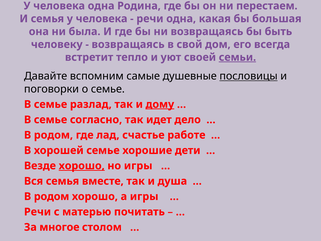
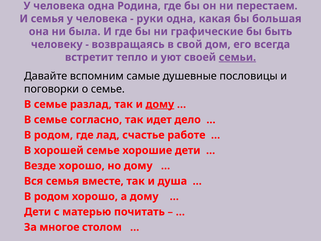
речи: речи -> руки (150, 19)
ни возвращаясь: возвращаясь -> графические (207, 32)
пословицы underline: present -> none (249, 76)
хорошо underline: present -> none (82, 166)
но игры: игры -> дому (138, 166)
а игры: игры -> дому (144, 196)
Речи: Речи -> Дети (38, 212)
